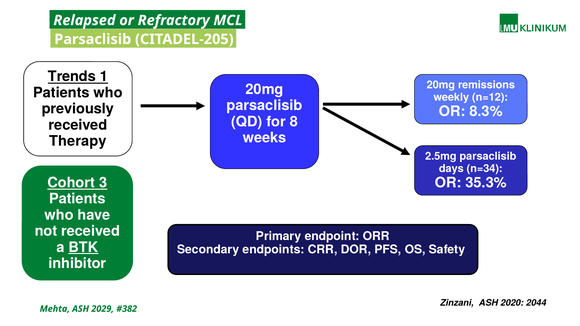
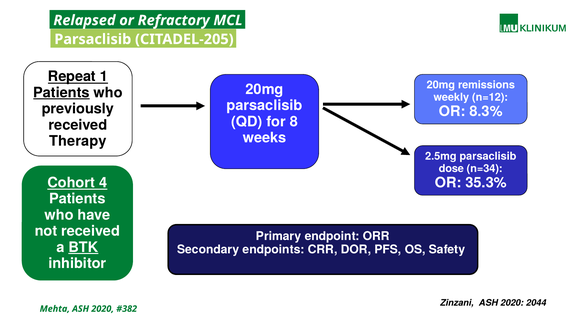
Trends: Trends -> Repeat (72, 77)
Patients underline: none -> present (61, 93)
days: days -> dose (451, 169)
3: 3 -> 4 (103, 183)
Mehta ASH 2029: 2029 -> 2020 (103, 309)
